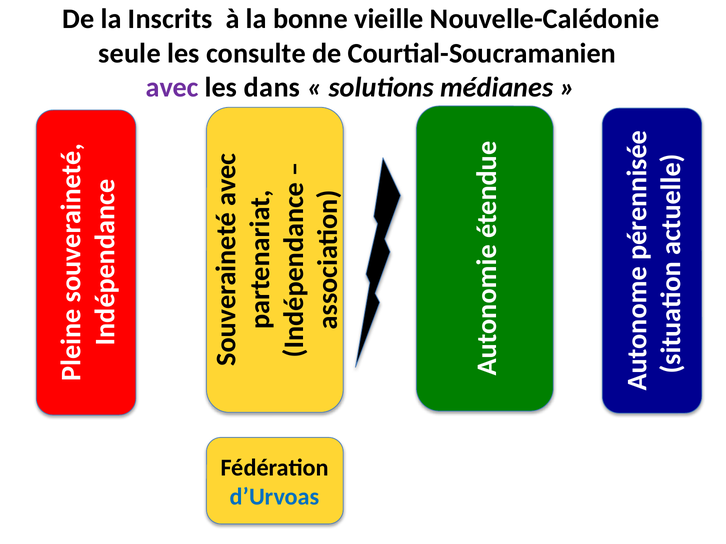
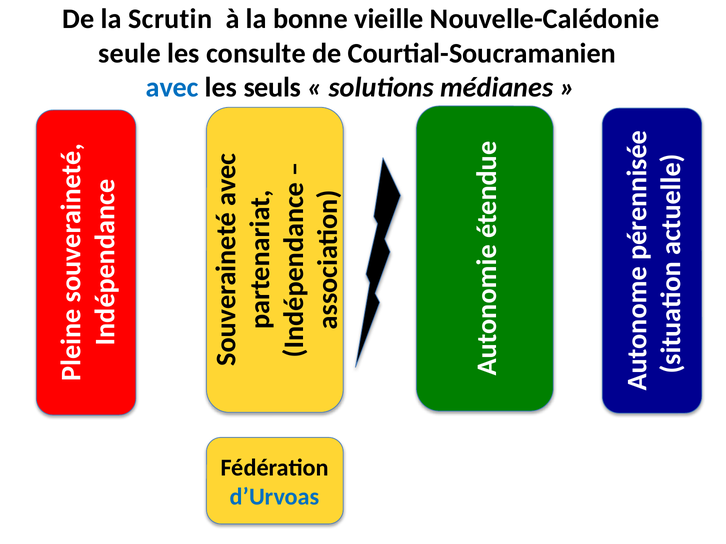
Inscrits: Inscrits -> Scrutin (170, 19)
avec colour: purple -> blue (172, 87)
dans: dans -> seuls (272, 87)
